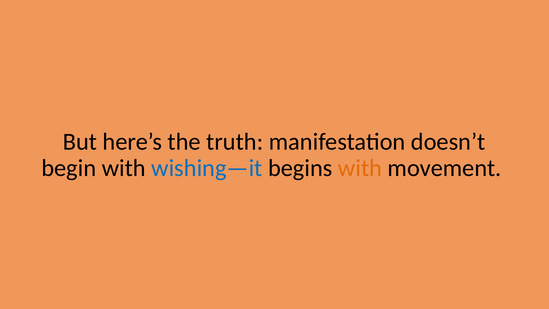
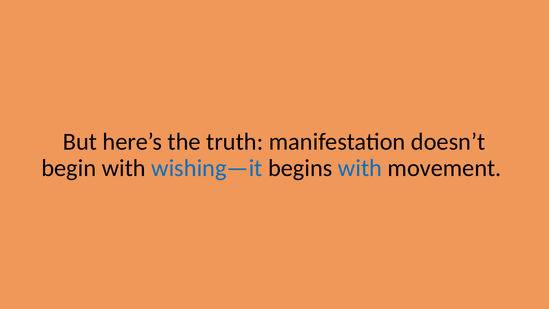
with colour: orange -> blue (360, 168)
